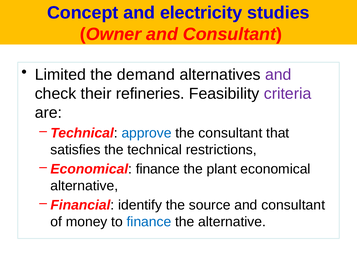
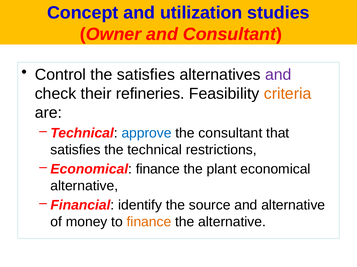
electricity: electricity -> utilization (201, 13)
Limited: Limited -> Control (60, 75)
the demand: demand -> satisfies (146, 75)
criteria colour: purple -> orange (288, 94)
source and consultant: consultant -> alternative (293, 206)
finance colour: blue -> orange (149, 222)
